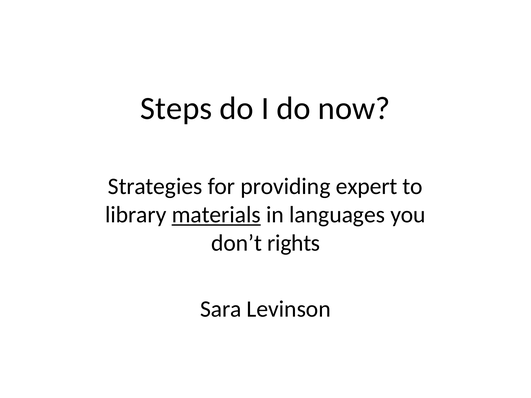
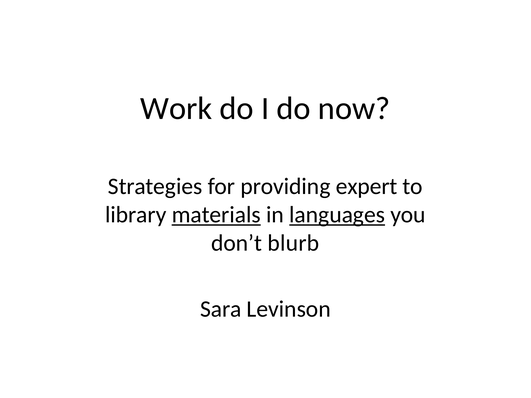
Steps: Steps -> Work (176, 108)
languages underline: none -> present (337, 215)
rights: rights -> blurb (293, 243)
